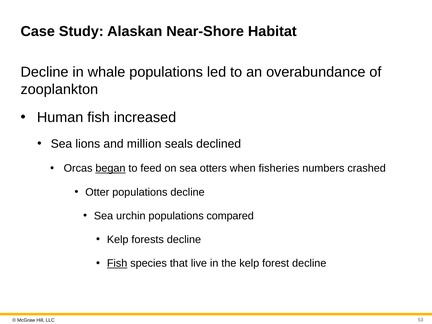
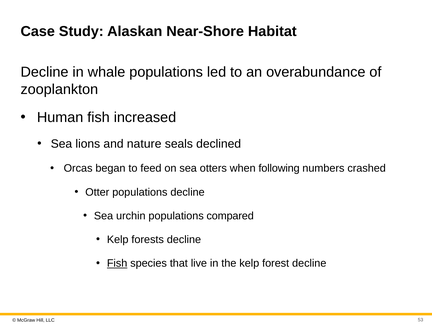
million: million -> nature (144, 144)
began underline: present -> none (110, 168)
fisheries: fisheries -> following (279, 168)
